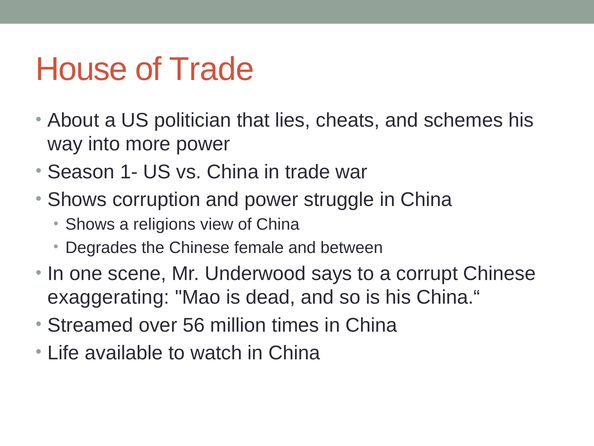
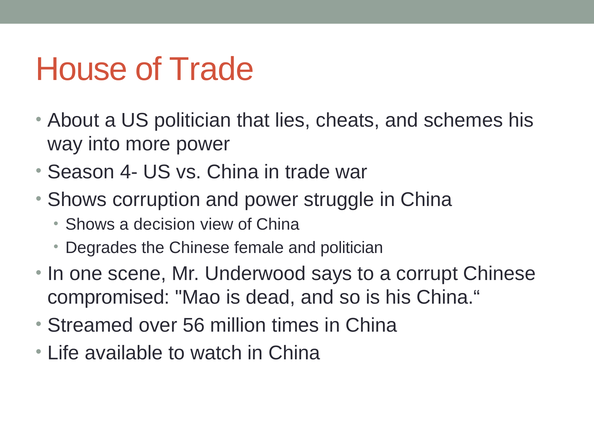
1-: 1- -> 4- (129, 172)
religions: religions -> decision (164, 224)
and between: between -> politician (352, 247)
exaggerating: exaggerating -> compromised (109, 297)
